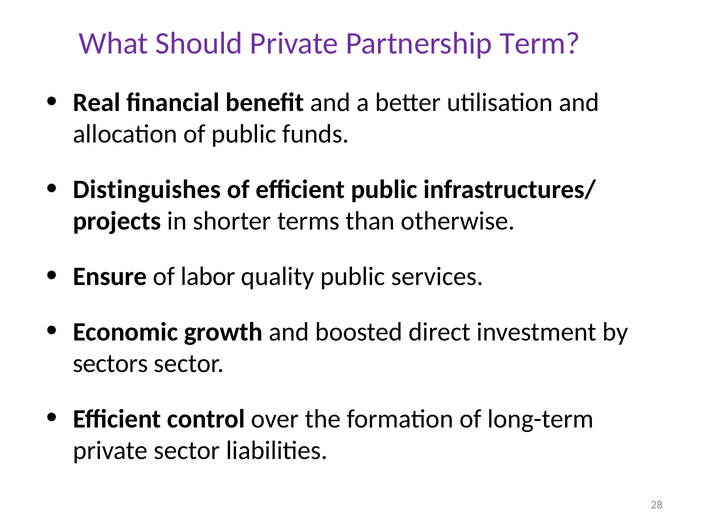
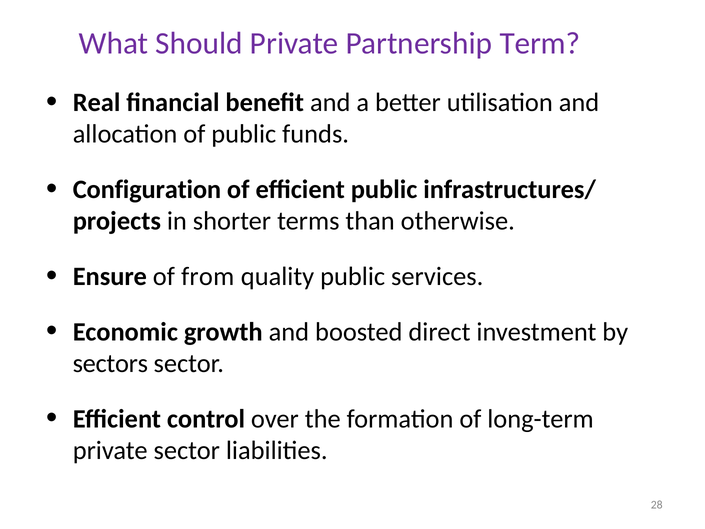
Distinguishes: Distinguishes -> Configuration (147, 189)
labor: labor -> from (208, 276)
